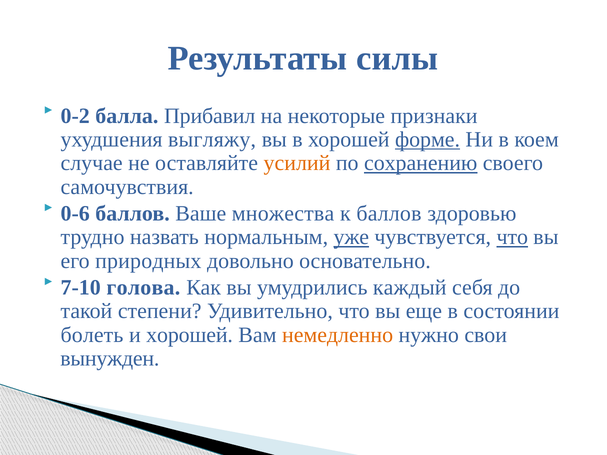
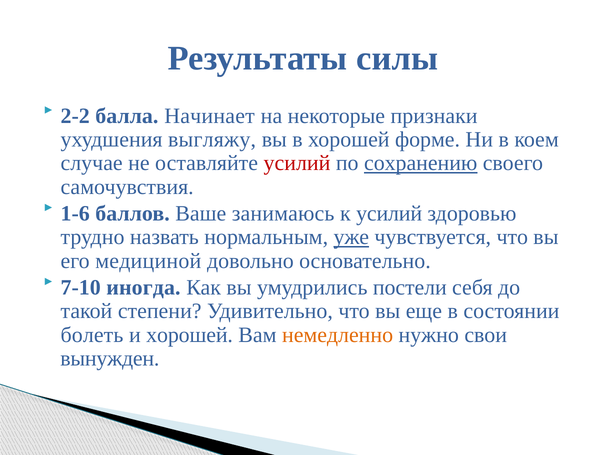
0-2: 0-2 -> 2-2 (75, 116)
Прибавил: Прибавил -> Начинает (210, 116)
форме underline: present -> none (428, 140)
усилий colour: orange -> red (297, 163)
0-6: 0-6 -> 1-6 (75, 214)
множества: множества -> занимаюсь (283, 214)
к баллов: баллов -> усилий (389, 214)
что underline: present -> none (512, 237)
природных: природных -> медициной (148, 261)
голова: голова -> иногда (143, 288)
каждый: каждый -> постели (410, 288)
